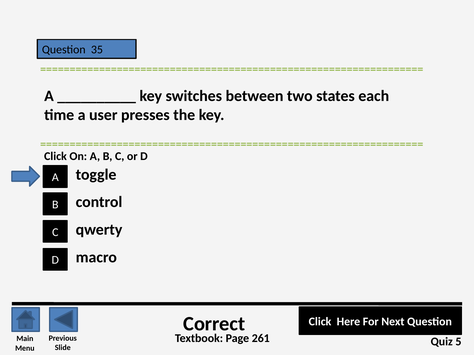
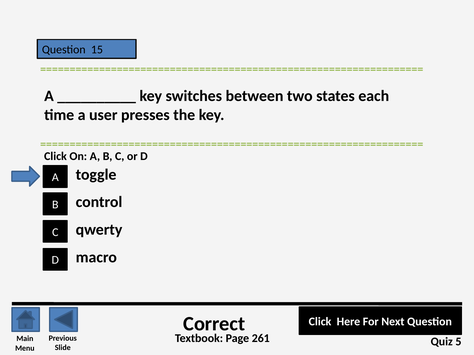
35: 35 -> 15 (97, 50)
